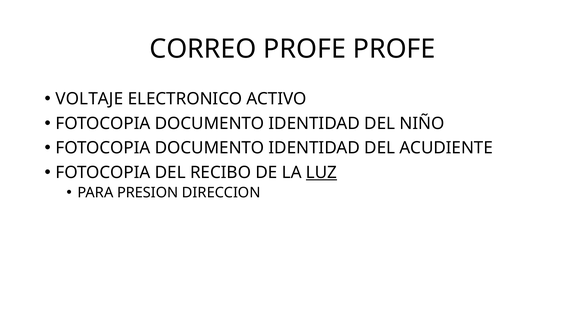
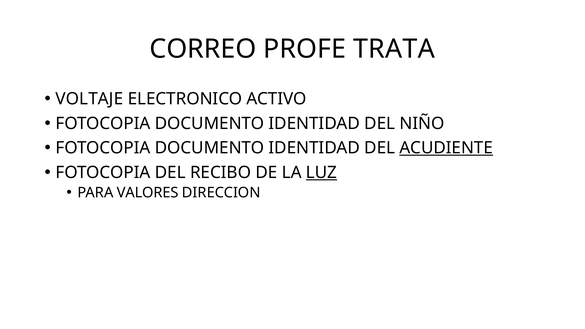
PROFE PROFE: PROFE -> TRATA (394, 49)
ACUDIENTE underline: none -> present (446, 148)
PRESION: PRESION -> VALORES (148, 193)
